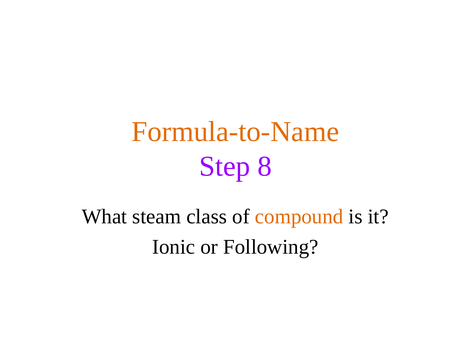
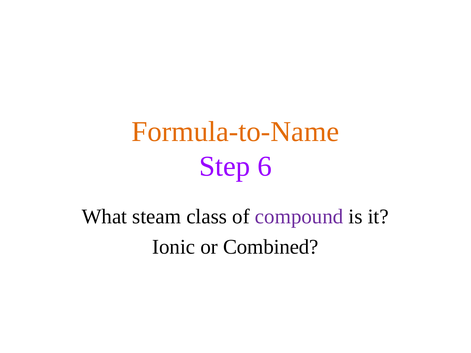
8: 8 -> 6 (265, 166)
compound colour: orange -> purple (299, 217)
Following: Following -> Combined (271, 247)
